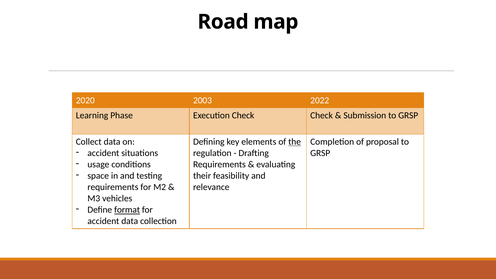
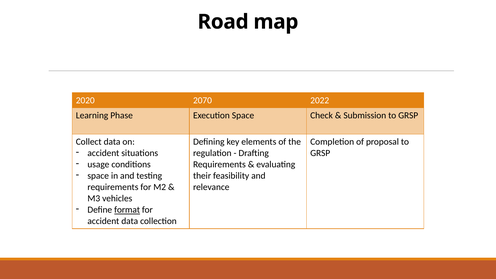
2003: 2003 -> 2070 (202, 100)
Execution Check: Check -> Space (243, 115)
the underline: present -> none (295, 142)
